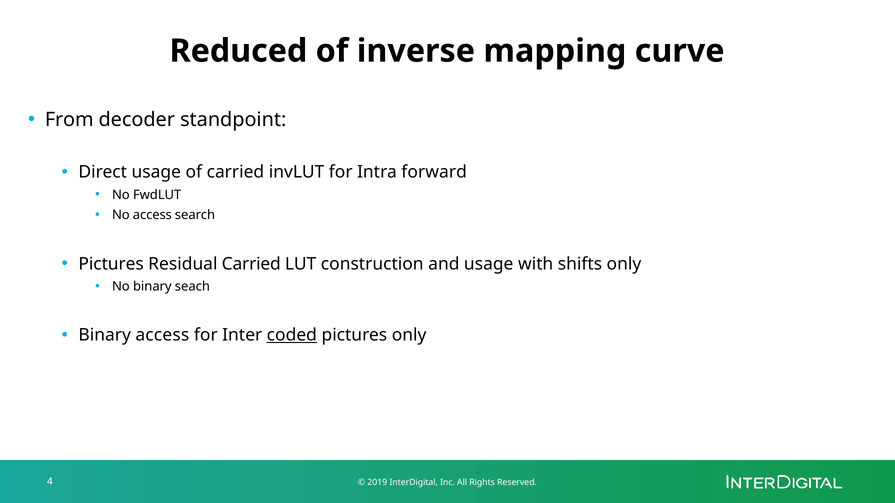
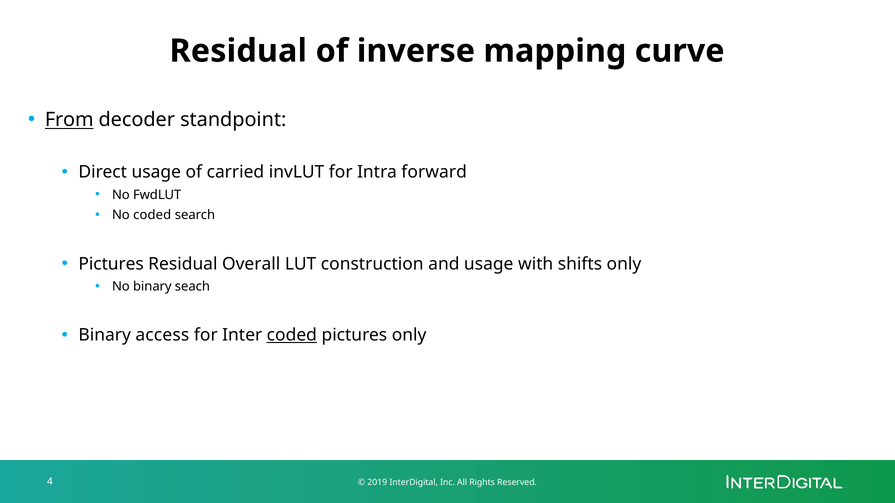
Reduced: Reduced -> Residual (238, 51)
From underline: none -> present (69, 120)
No access: access -> coded (152, 215)
Residual Carried: Carried -> Overall (251, 264)
